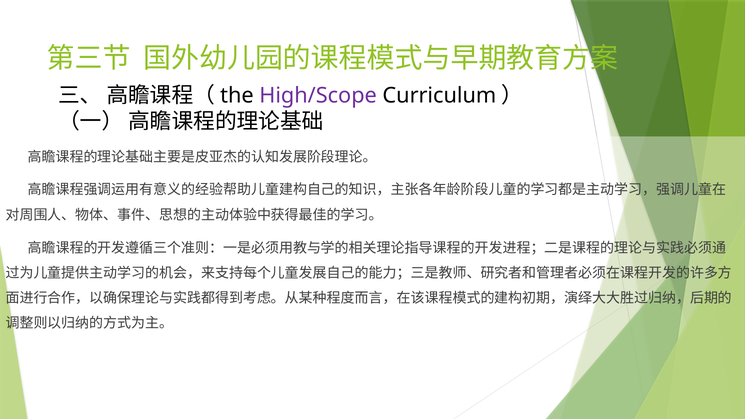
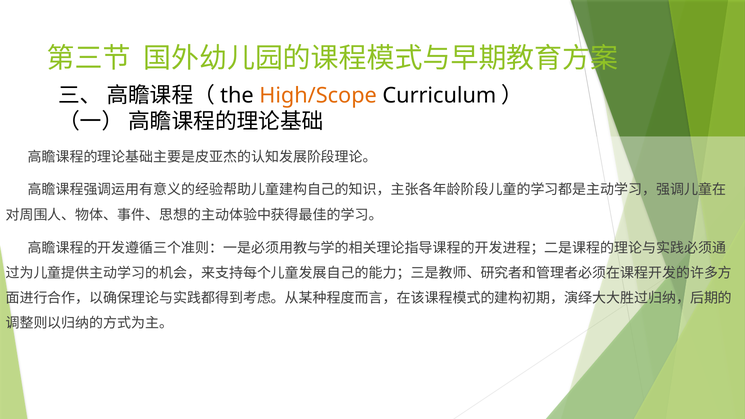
High/Scope colour: purple -> orange (318, 95)
